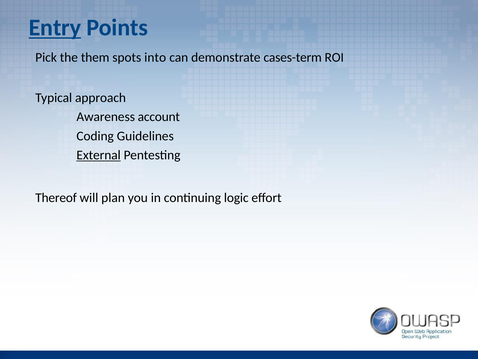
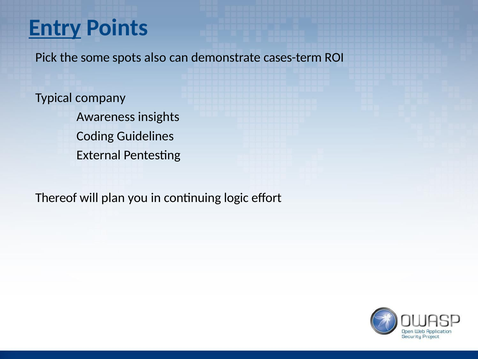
them: them -> some (95, 57)
into: into -> also (155, 57)
approach: approach -> company (100, 98)
account: account -> insights (159, 117)
External underline: present -> none (99, 155)
